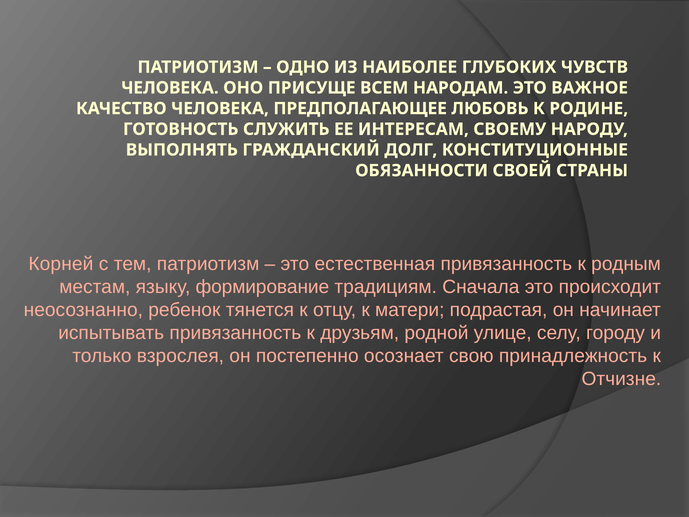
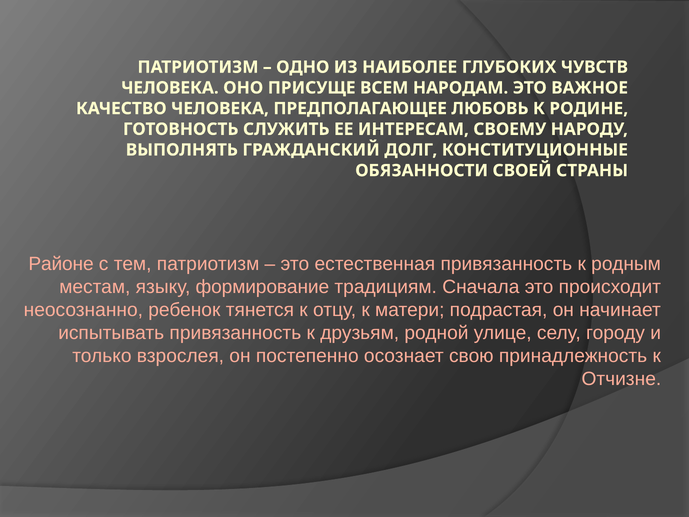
Корней: Корней -> Районе (61, 264)
